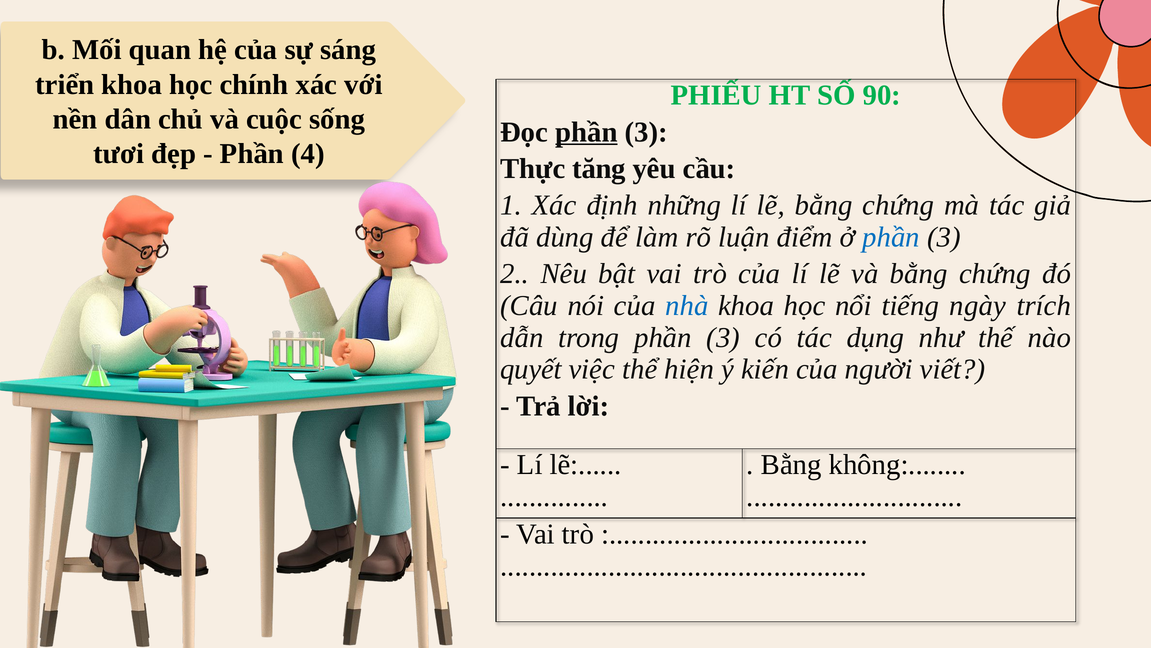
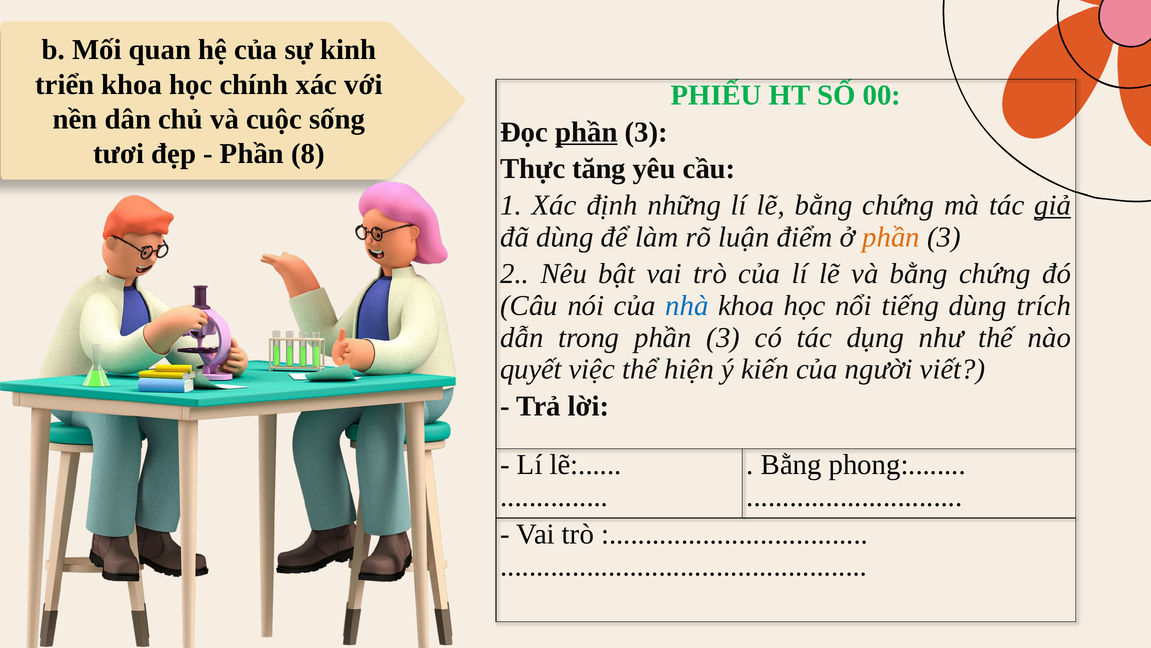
sáng: sáng -> kinh (348, 50)
90: 90 -> 00 (882, 95)
4: 4 -> 8 (308, 154)
giả underline: none -> present (1053, 205)
phần colour: blue -> orange (891, 237)
tiếng ngày: ngày -> dùng (978, 305)
không: không -> phong (897, 465)
